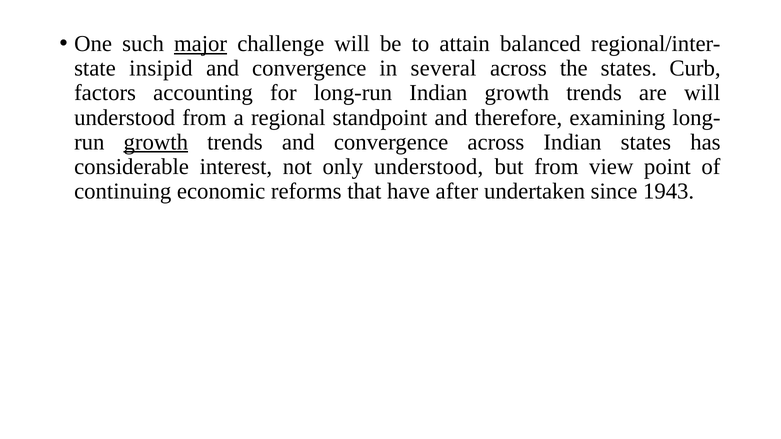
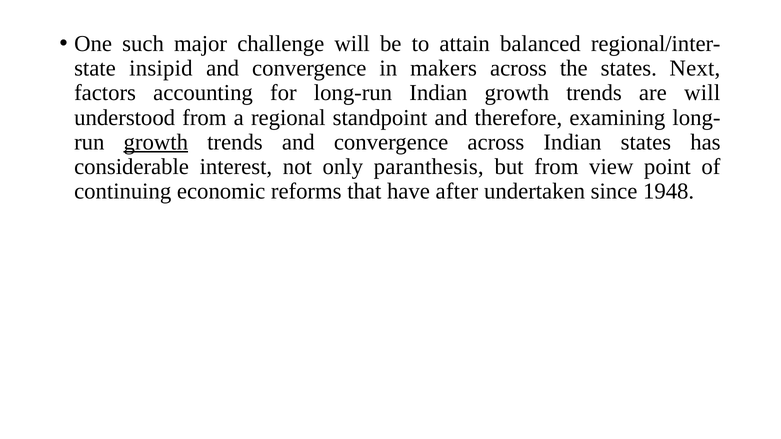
major underline: present -> none (201, 44)
several: several -> makers (444, 68)
Curb: Curb -> Next (695, 68)
only understood: understood -> paranthesis (429, 167)
1943: 1943 -> 1948 (669, 191)
